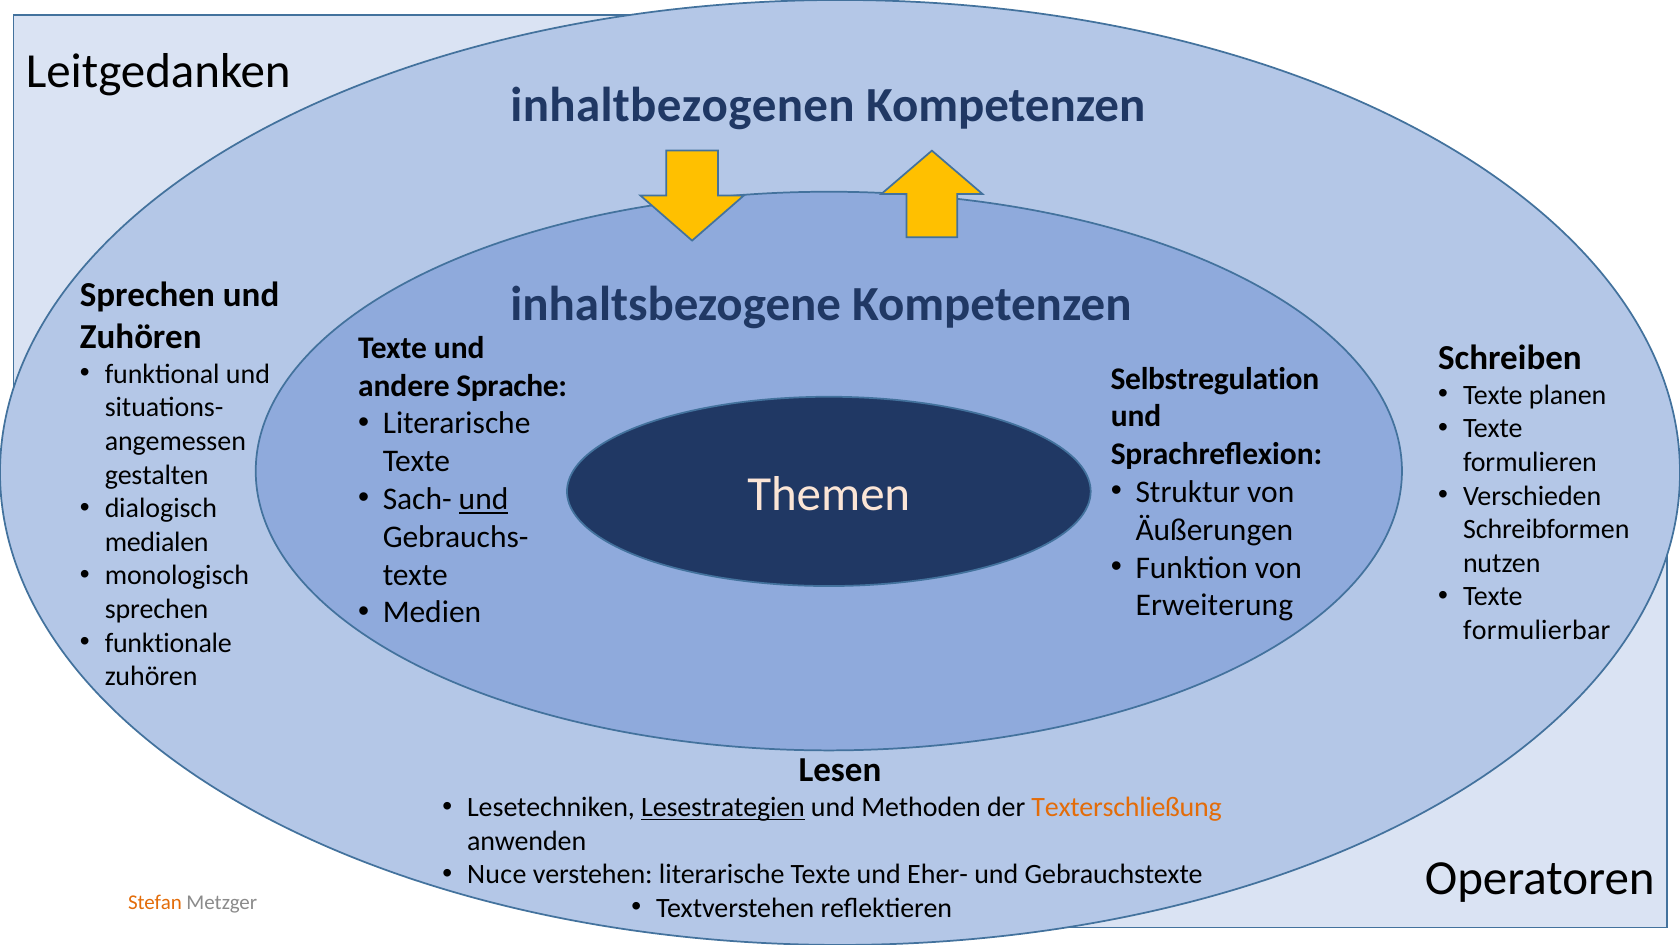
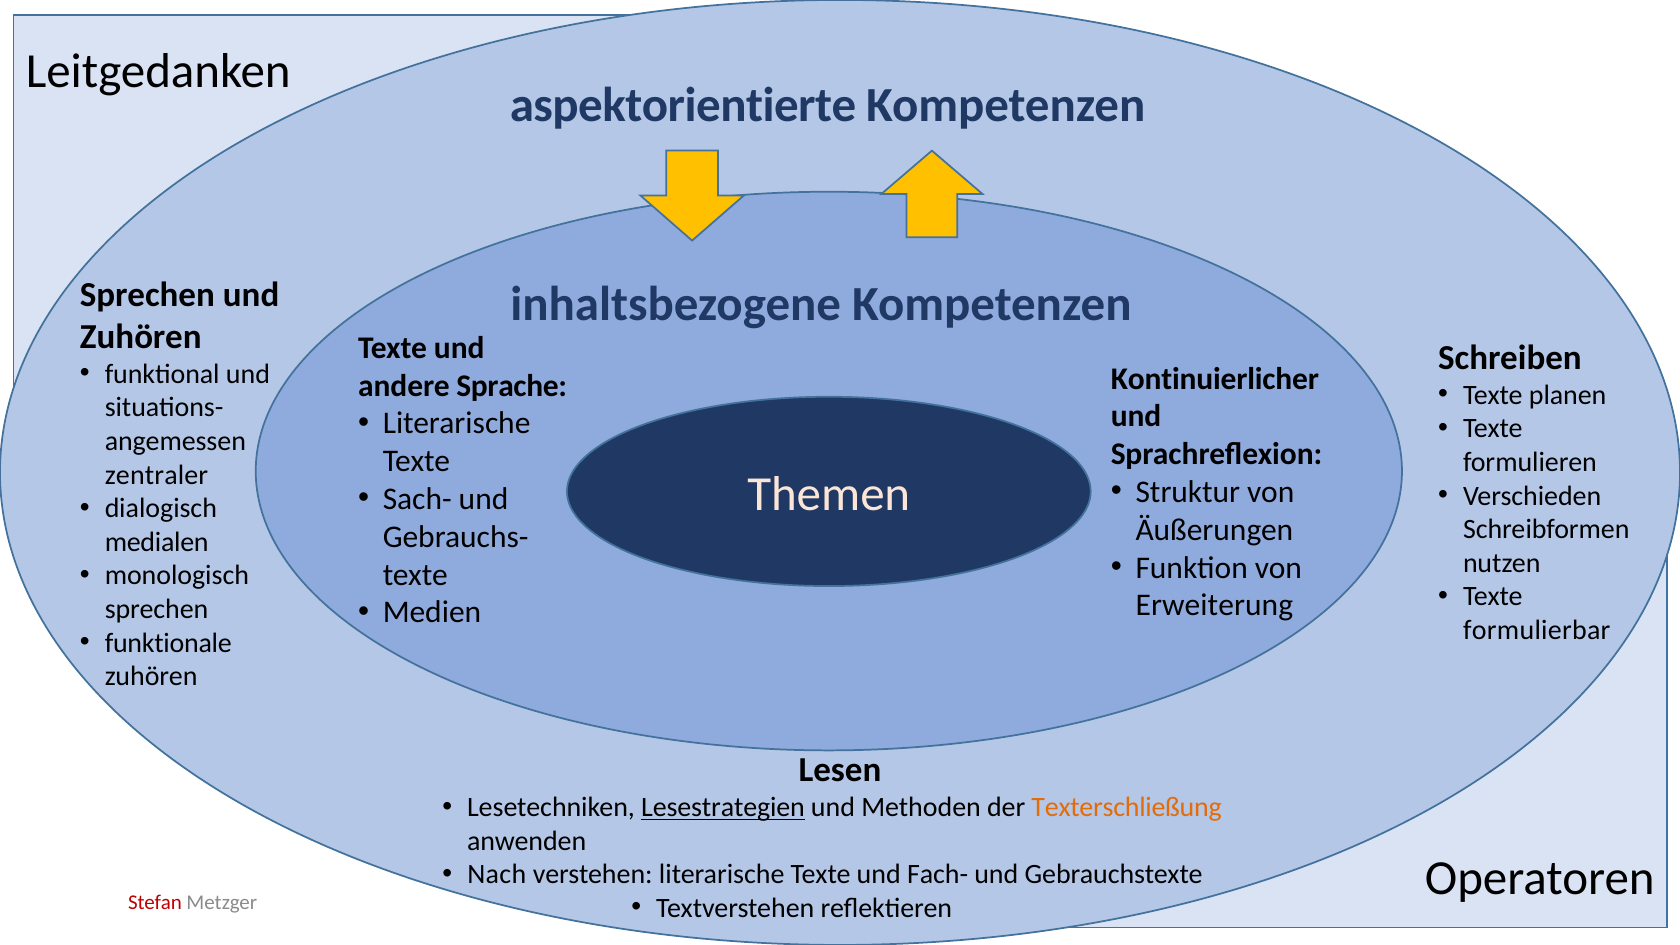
inhaltbezogenen: inhaltbezogenen -> aspektorientierte (683, 105)
Selbstregulation: Selbstregulation -> Kontinuierlicher (1215, 379)
gestalten: gestalten -> zentraler (156, 475)
und underline: present -> none (484, 499)
Nuce: Nuce -> Nach (497, 875)
Eher-: Eher- -> Fach- (938, 875)
Stefan colour: orange -> red (155, 902)
